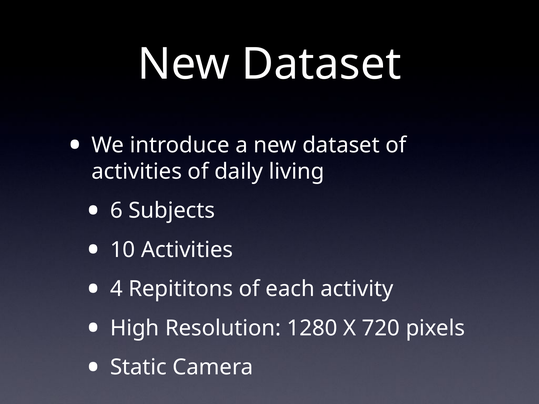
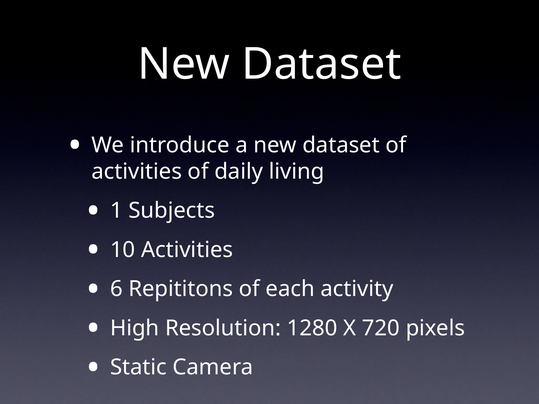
6: 6 -> 1 (116, 211)
4: 4 -> 6 (116, 289)
